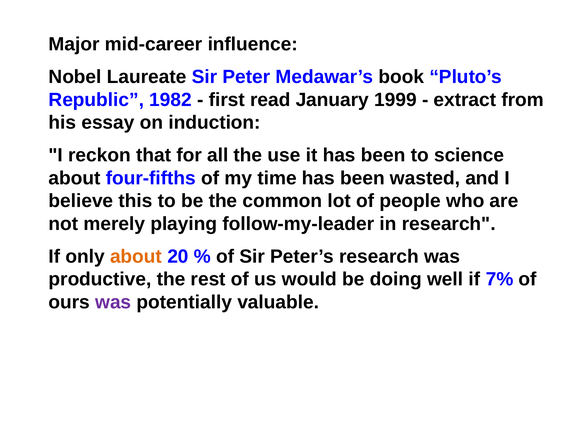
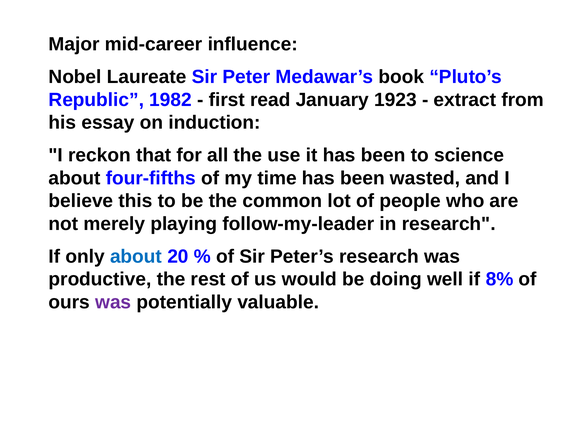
1999: 1999 -> 1923 (395, 100)
about colour: orange -> blue (136, 256)
7%: 7% -> 8% (500, 279)
